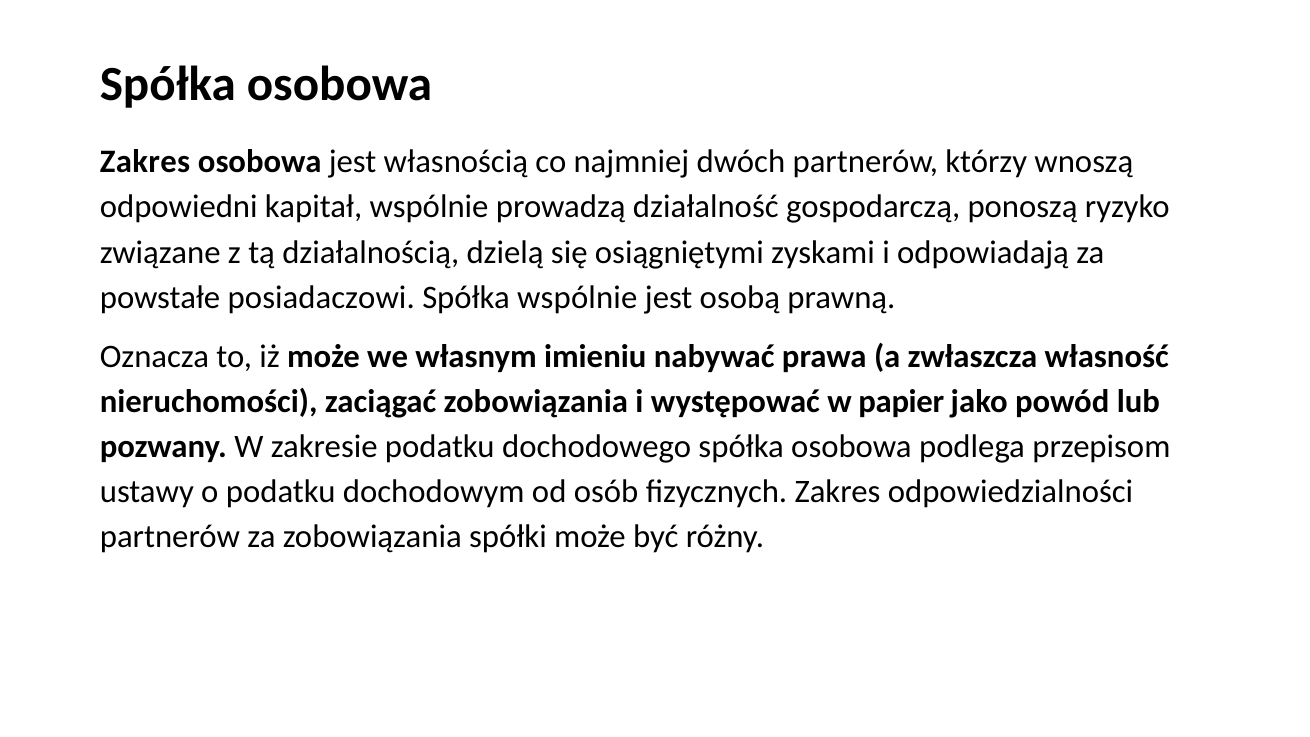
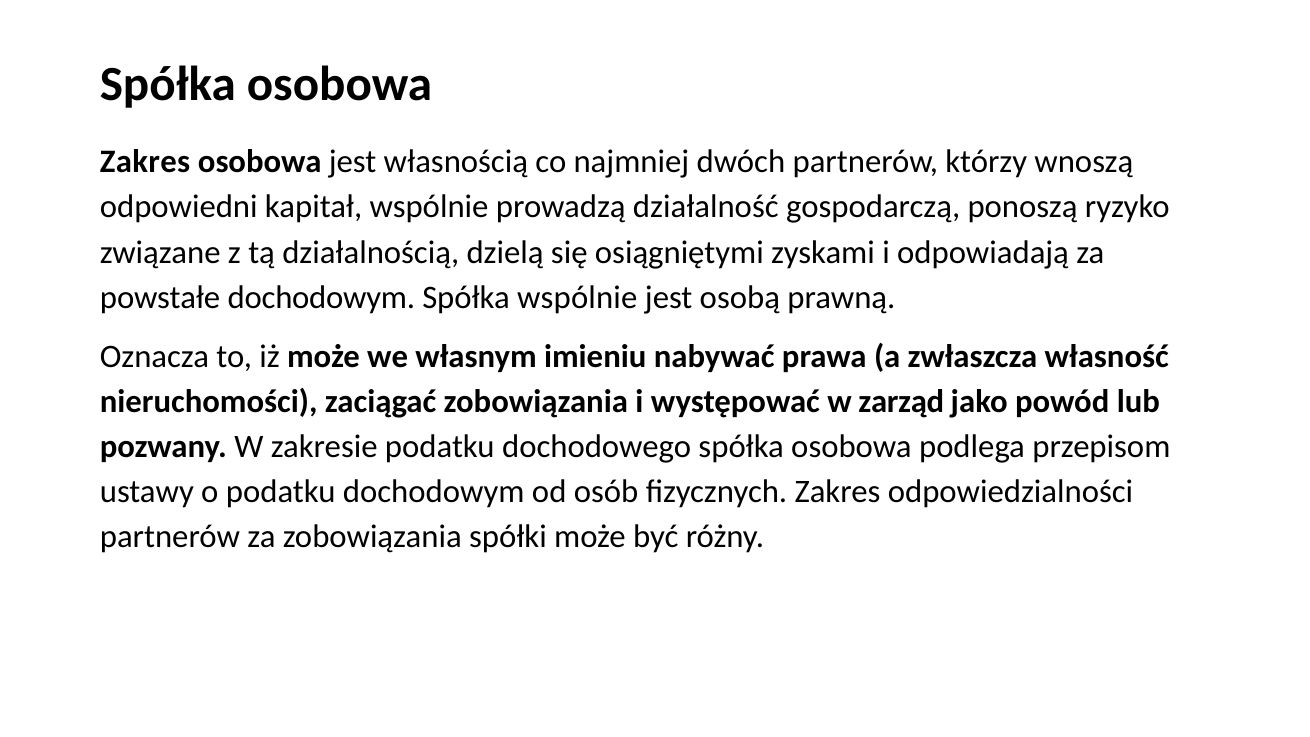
powstałe posiadaczowi: posiadaczowi -> dochodowym (321, 297)
papier: papier -> zarząd (901, 401)
